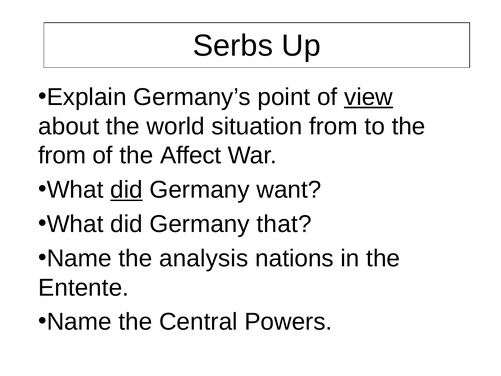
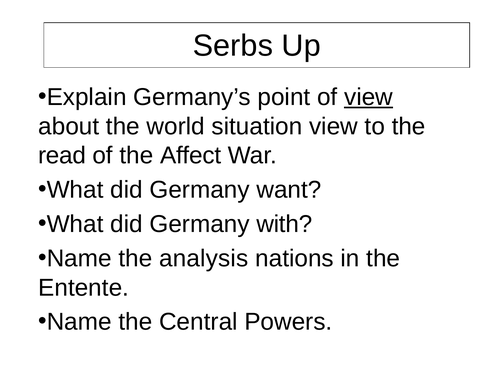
situation from: from -> view (333, 126)
from: from -> read (62, 155)
did underline: present -> none (127, 190)
that: that -> with (284, 224)
